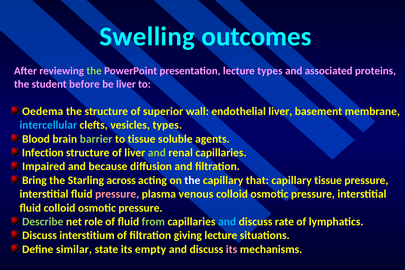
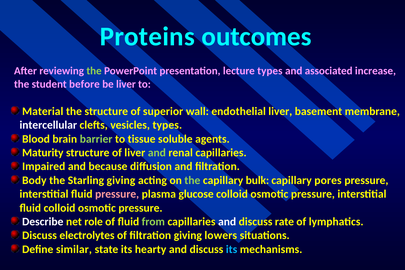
Swelling: Swelling -> Proteins (147, 37)
proteins: proteins -> increase (375, 71)
Oedema: Oedema -> Material (43, 111)
intercellular colour: light blue -> white (48, 125)
Infection: Infection -> Maturity (43, 153)
Bring: Bring -> Body (34, 180)
Starling across: across -> giving (121, 180)
the colour: white -> light green (192, 180)
that: that -> bulk (257, 180)
capillary tissue: tissue -> pores (328, 180)
venous: venous -> glucose (196, 194)
Describe colour: light green -> white (43, 222)
and colour: light blue -> white (227, 222)
interstitium: interstitium -> electrolytes (87, 235)
giving lecture: lecture -> lowers (221, 235)
empty: empty -> hearty (151, 249)
its colour: pink -> light blue (232, 249)
